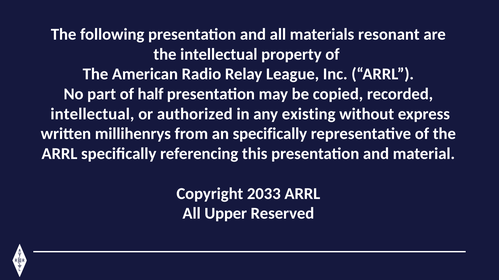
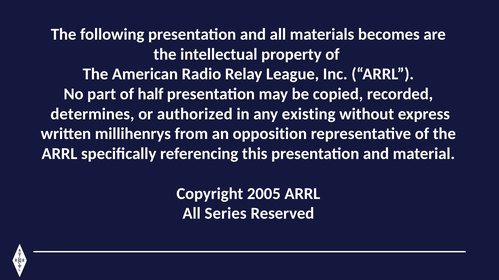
resonant: resonant -> becomes (389, 34)
intellectual: intellectual -> determines (92, 114)
an specifically: specifically -> opposition (270, 134)
2033: 2033 -> 2005 (264, 194)
Upper: Upper -> Series (226, 214)
